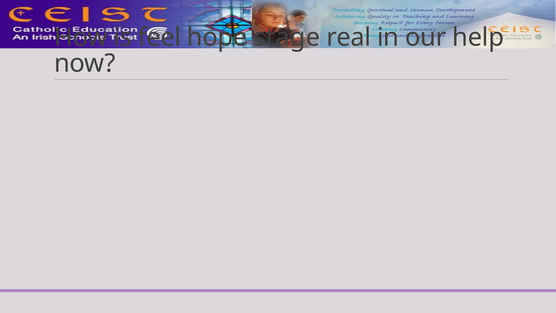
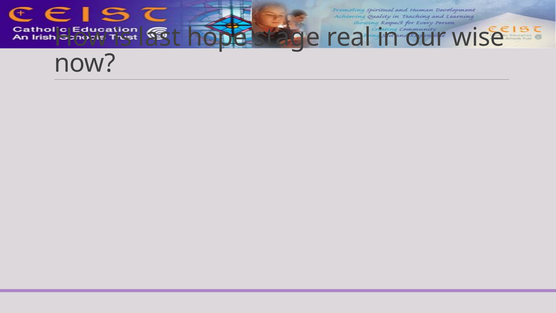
feel: feel -> last (159, 37)
help: help -> wise (478, 37)
